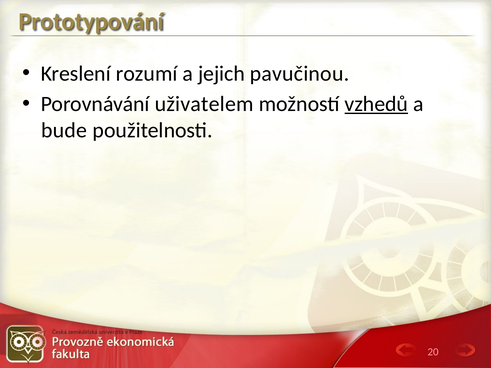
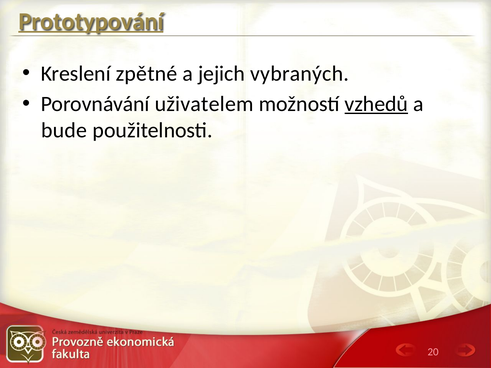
Prototypování underline: none -> present (91, 21)
rozumí: rozumí -> zpětné (147, 74)
pavučinou: pavučinou -> vybraných (300, 74)
